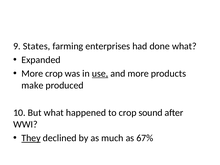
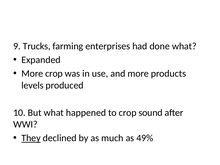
States: States -> Trucks (37, 46)
use underline: present -> none (100, 74)
make: make -> levels (32, 85)
67%: 67% -> 49% (145, 138)
